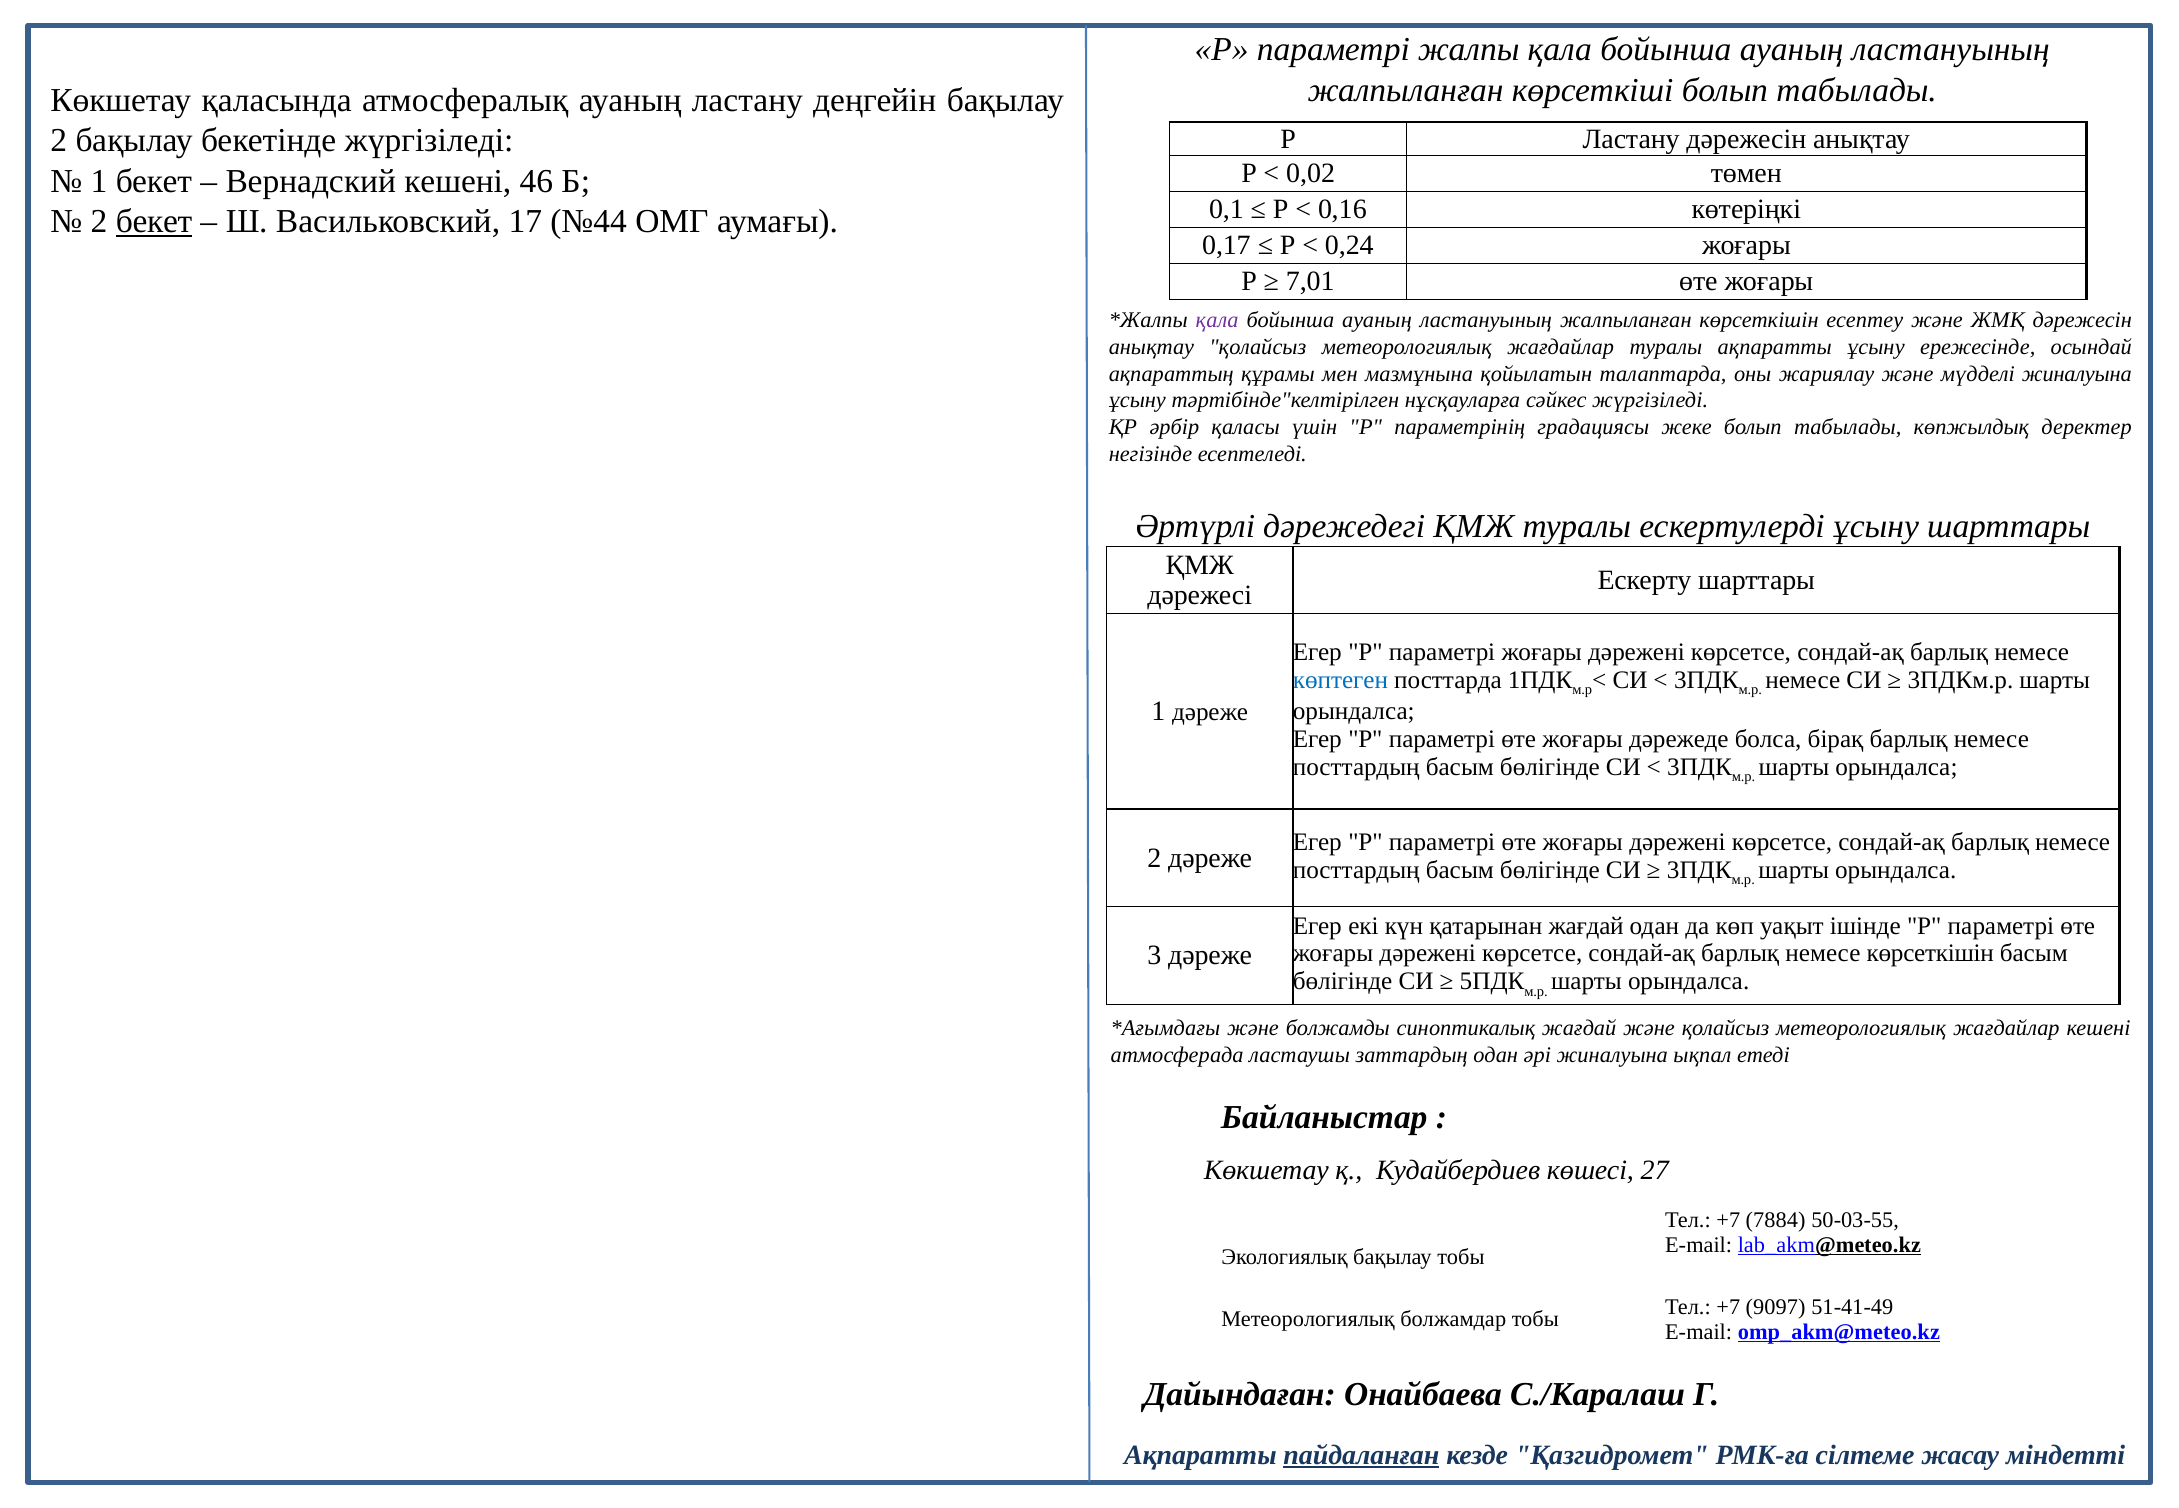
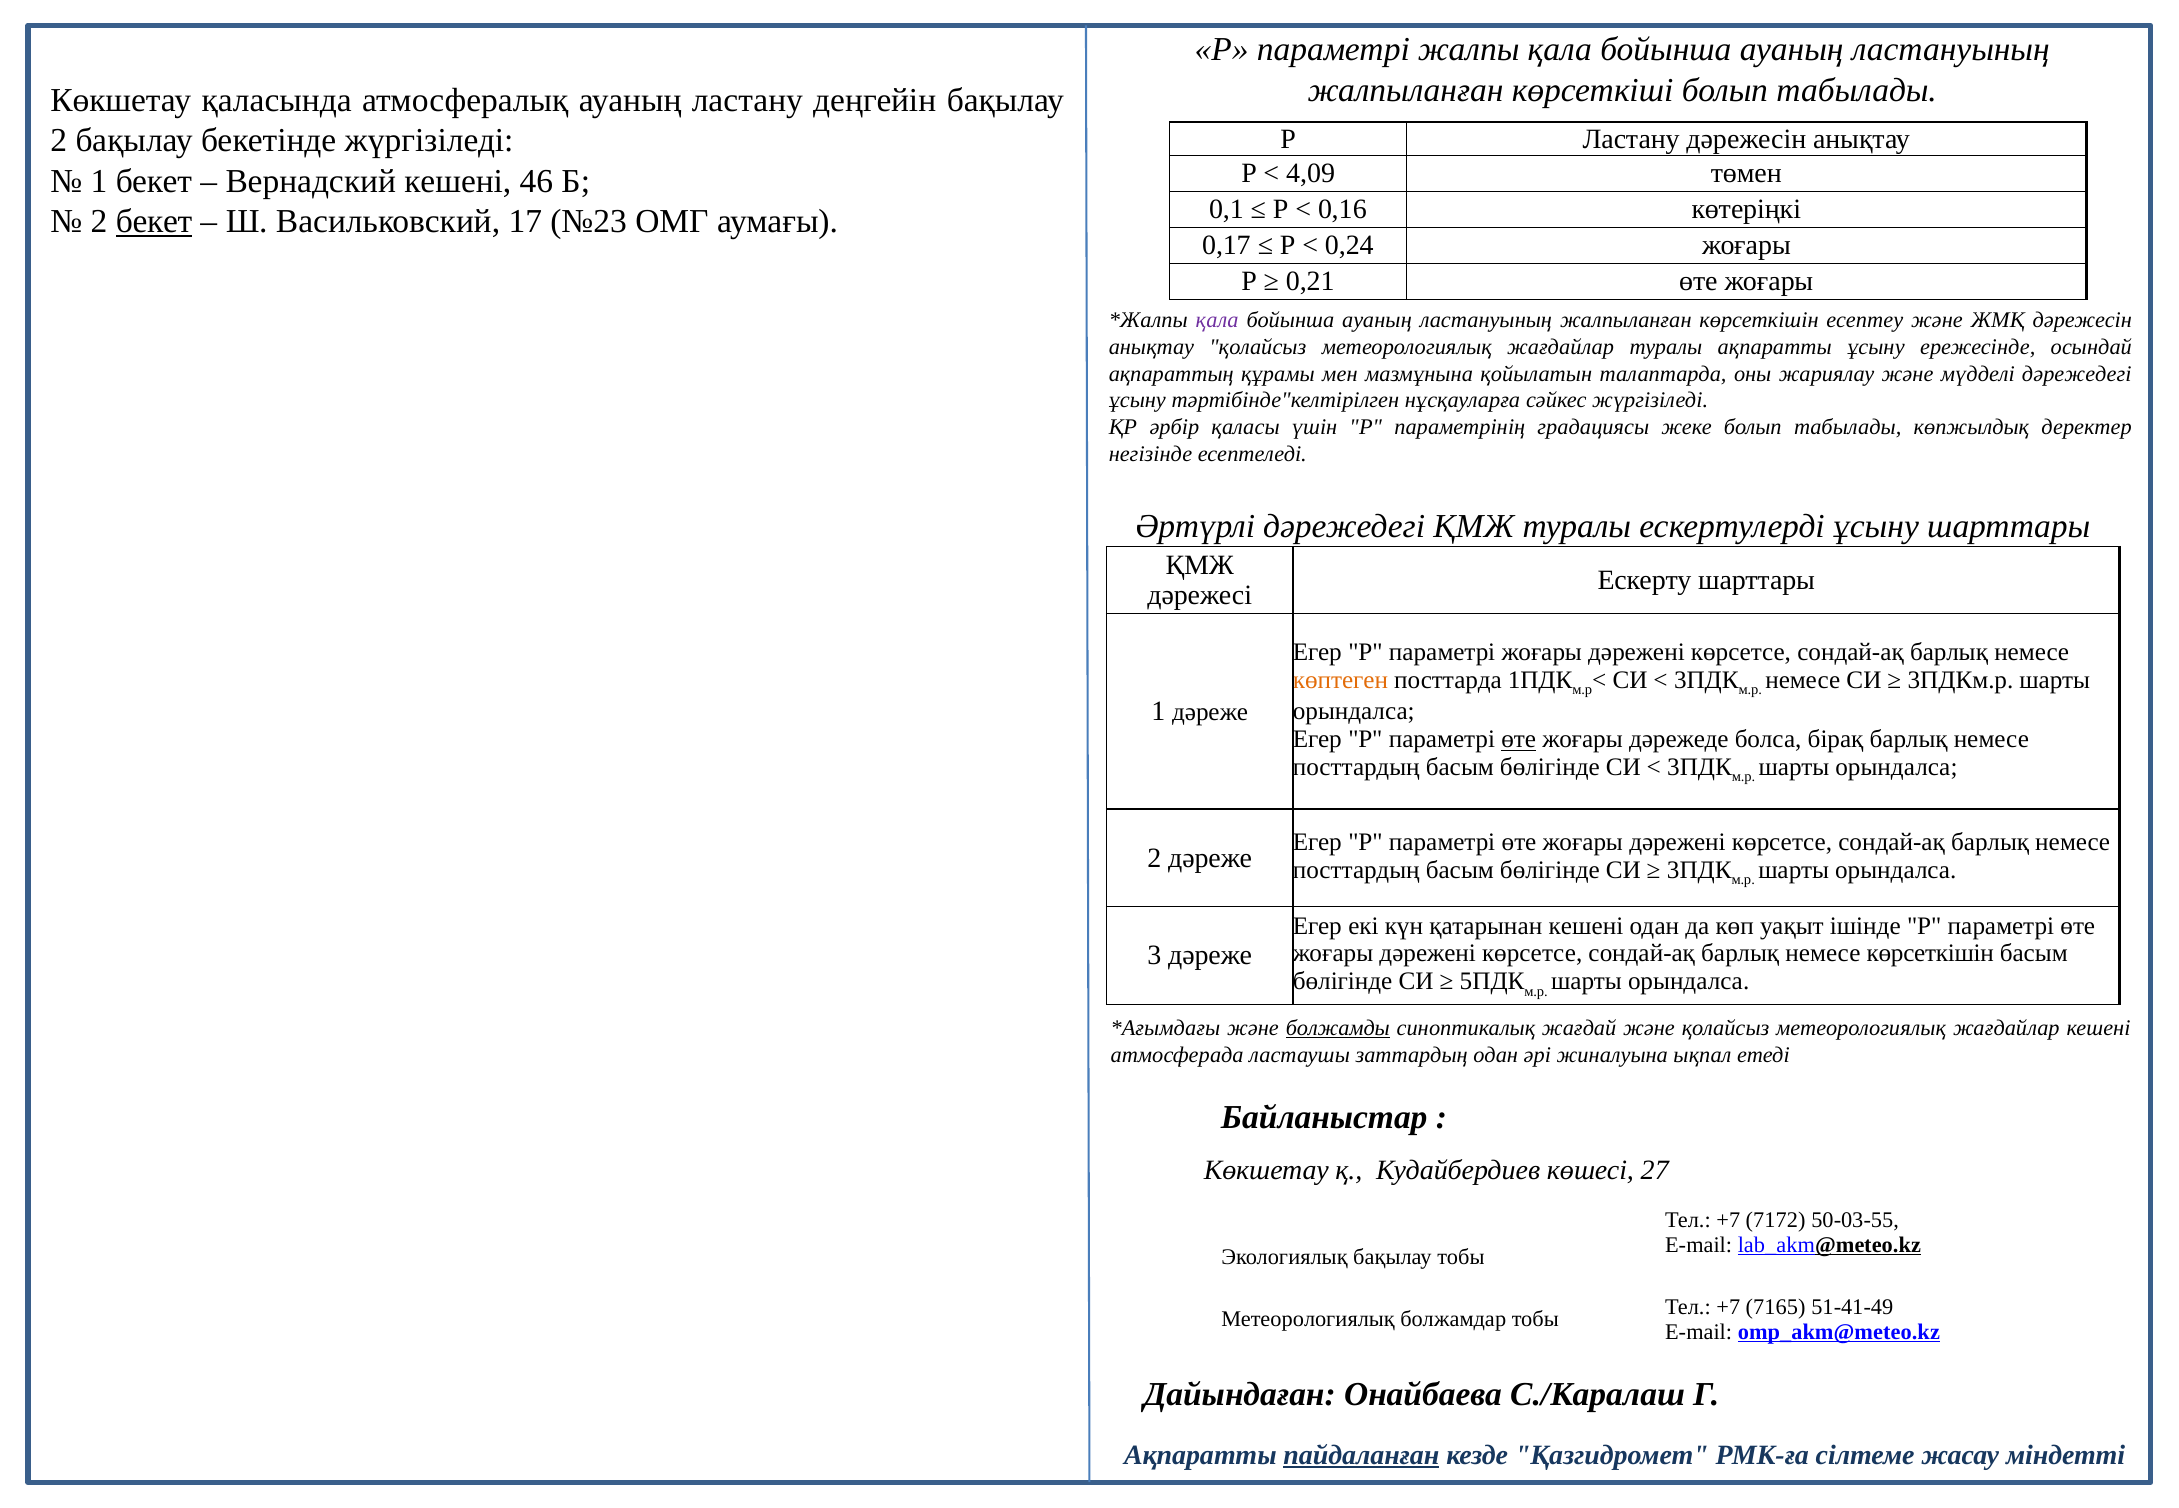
0,02: 0,02 -> 4,09 (1311, 173)
№44: №44 -> №23 (589, 221)
7,01: 7,01 -> 0,21 (1310, 281)
мүдделі жиналуына: жиналуына -> дәрежедегі (2077, 374)
көптеген colour: blue -> orange (1340, 680)
өте underline: none -> present (1519, 740)
қатарынан жағдай: жағдай -> кешені (1586, 926)
болжамды underline: none -> present (1338, 1028)
7884: 7884 -> 7172 (1776, 1221)
9097: 9097 -> 7165 (1776, 1308)
